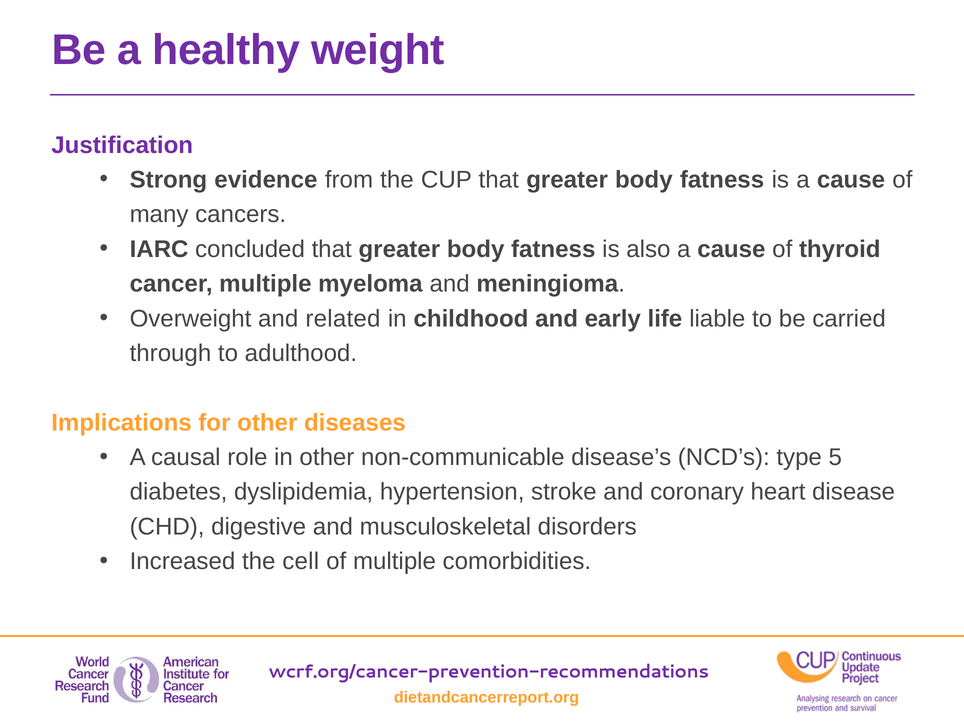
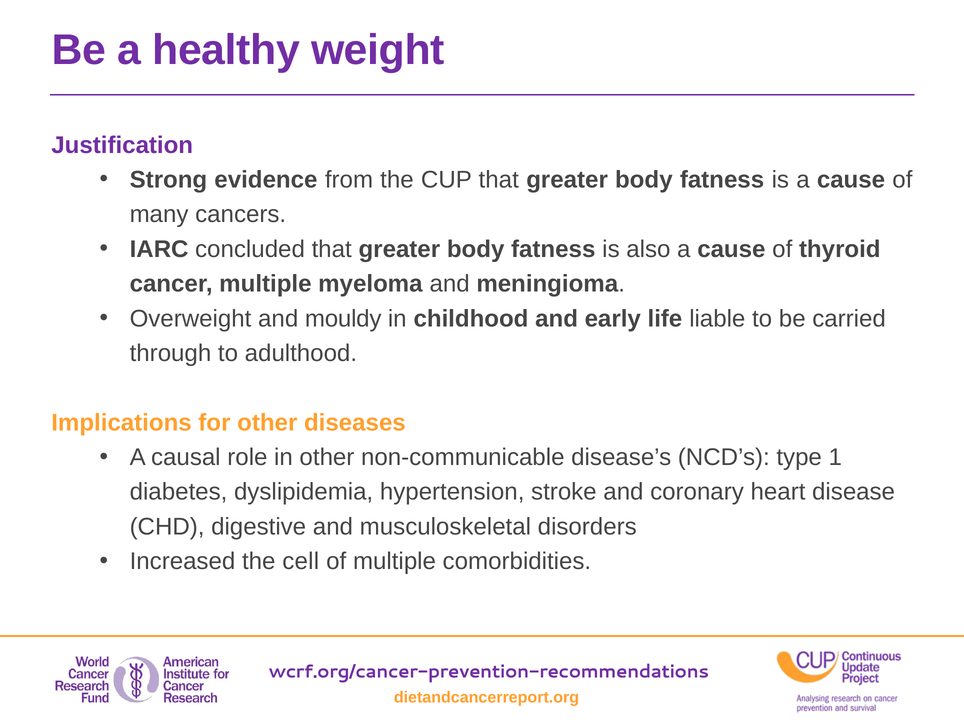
related: related -> mouldy (343, 319)
5: 5 -> 1 (835, 457)
